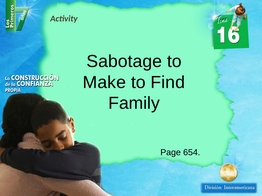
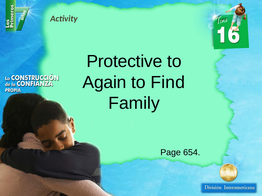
Sabotage: Sabotage -> Protective (124, 62)
Make: Make -> Again (105, 83)
